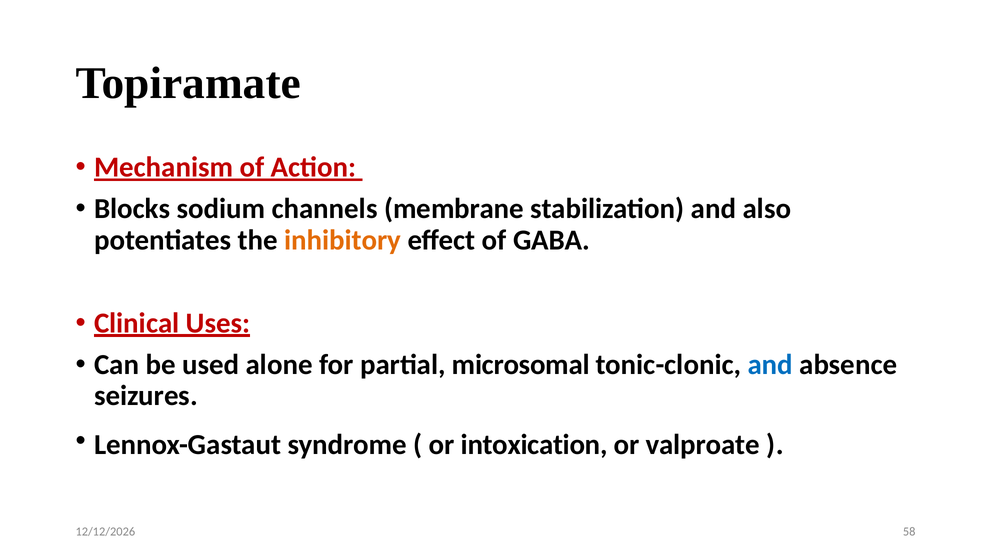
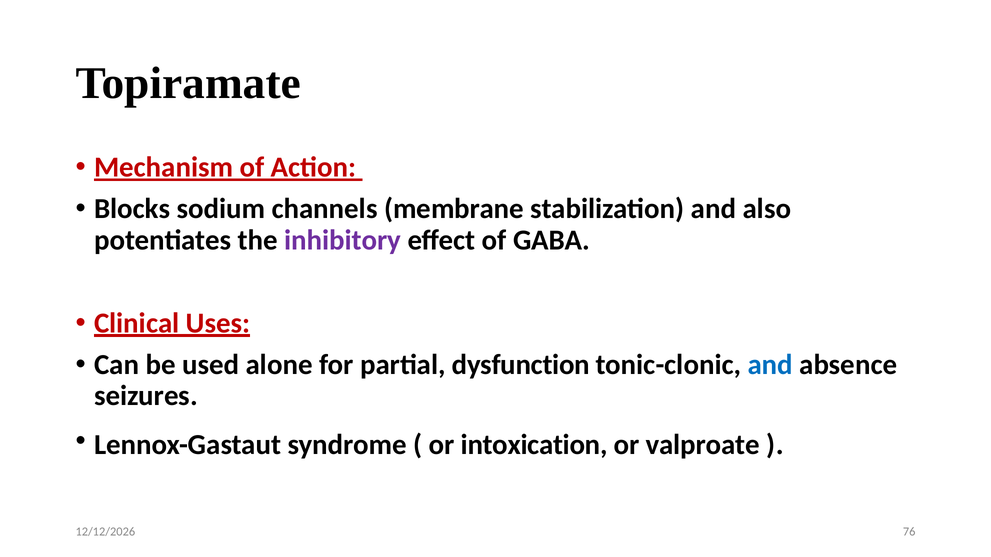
inhibitory colour: orange -> purple (343, 240)
microsomal: microsomal -> dysfunction (521, 365)
58: 58 -> 76 (909, 532)
